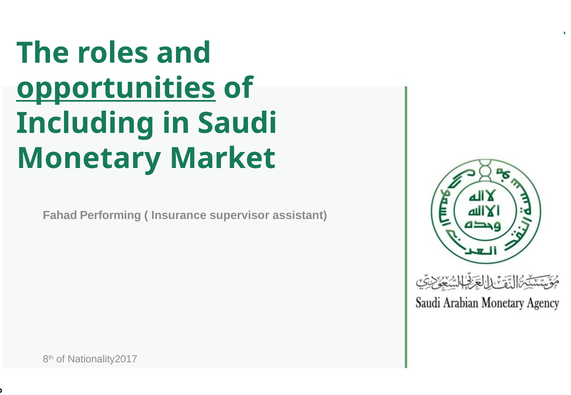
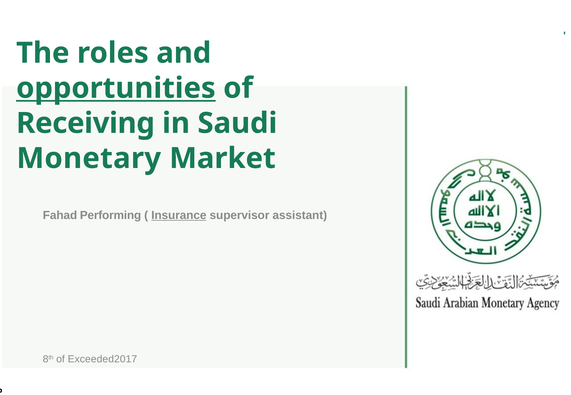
Including: Including -> Receiving (85, 123)
Insurance underline: none -> present (179, 215)
Nationality2017: Nationality2017 -> Exceeded2017 (102, 359)
